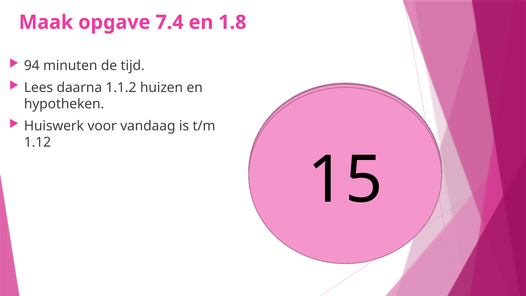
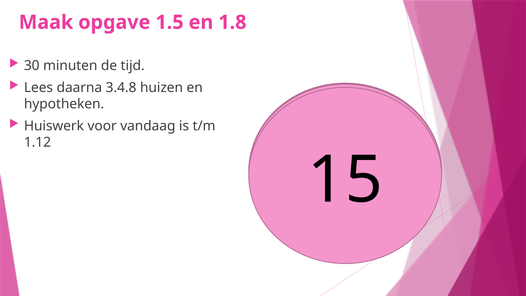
7.4: 7.4 -> 1.5 (170, 22)
94: 94 -> 30 (32, 66)
1.1.2: 1.1.2 -> 3.4.8 (121, 88)
